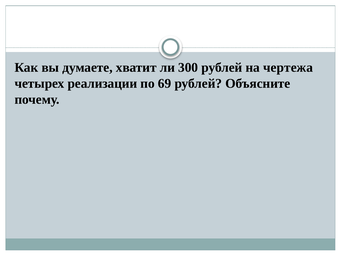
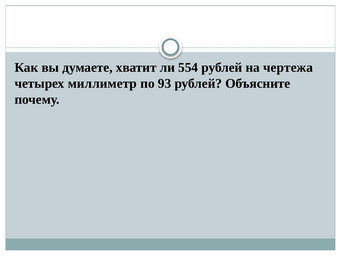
300: 300 -> 554 (188, 68)
реализации: реализации -> миллиметр (102, 83)
69: 69 -> 93 (165, 83)
